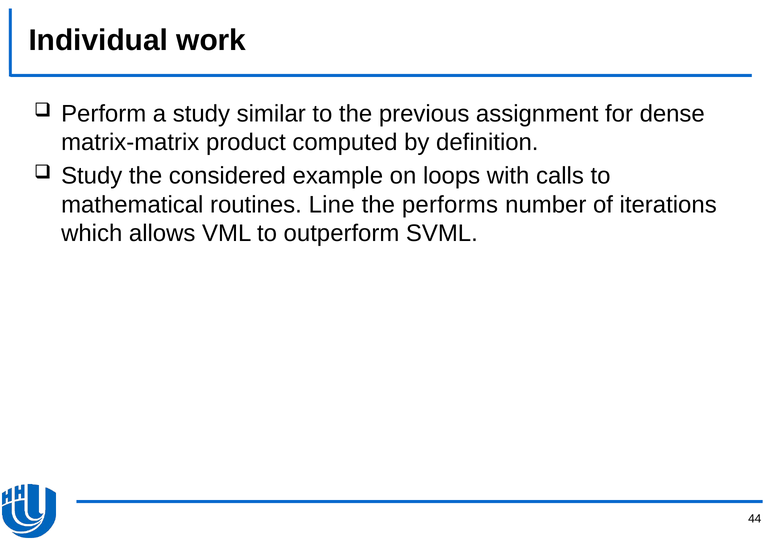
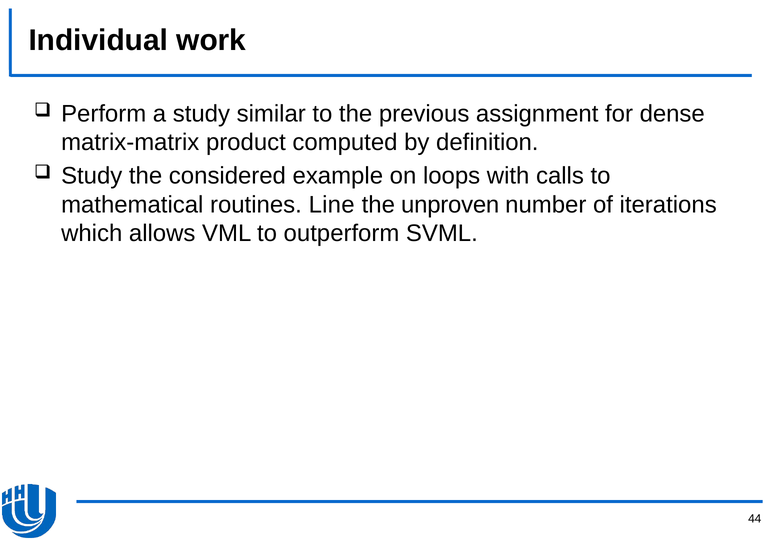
performs: performs -> unproven (450, 205)
